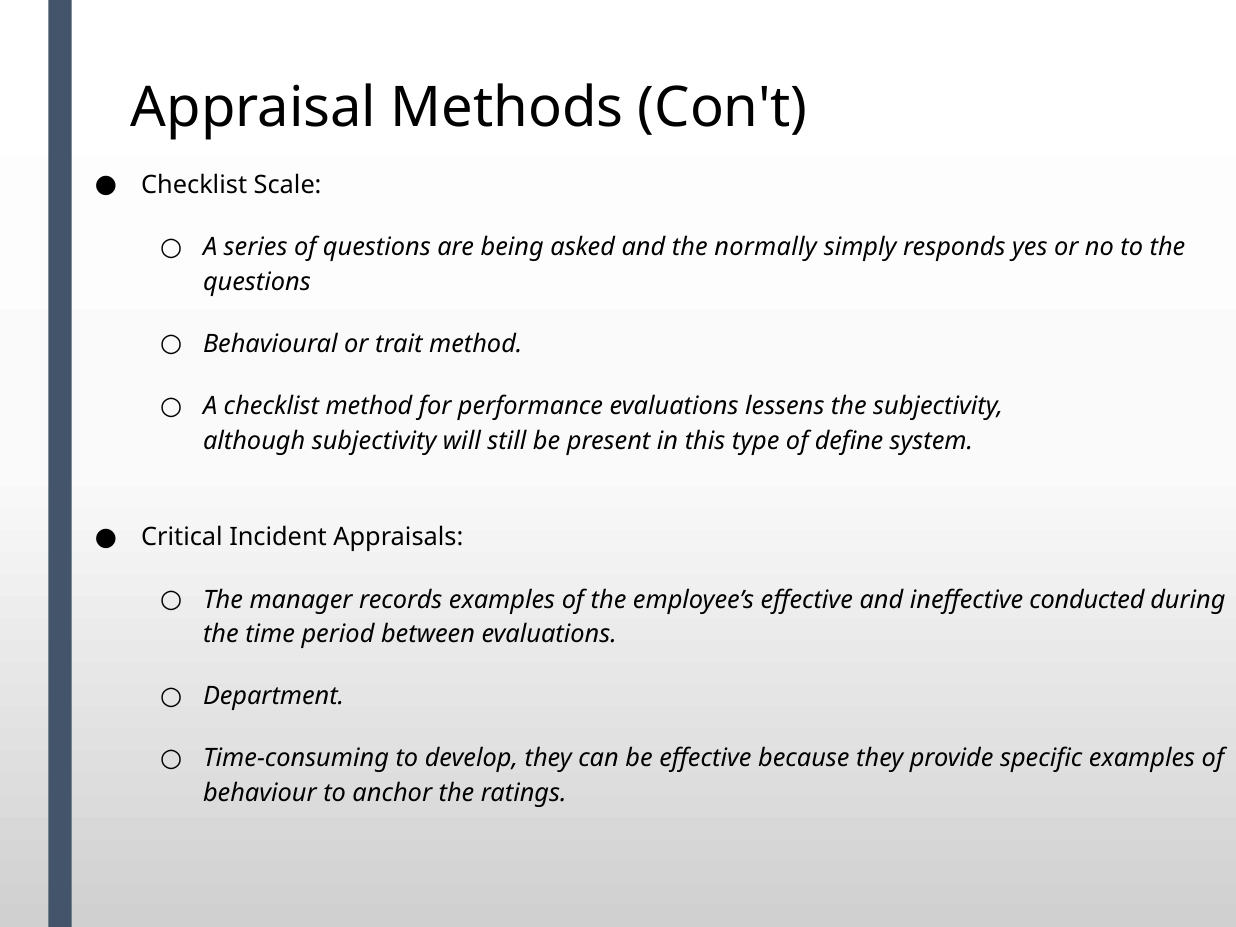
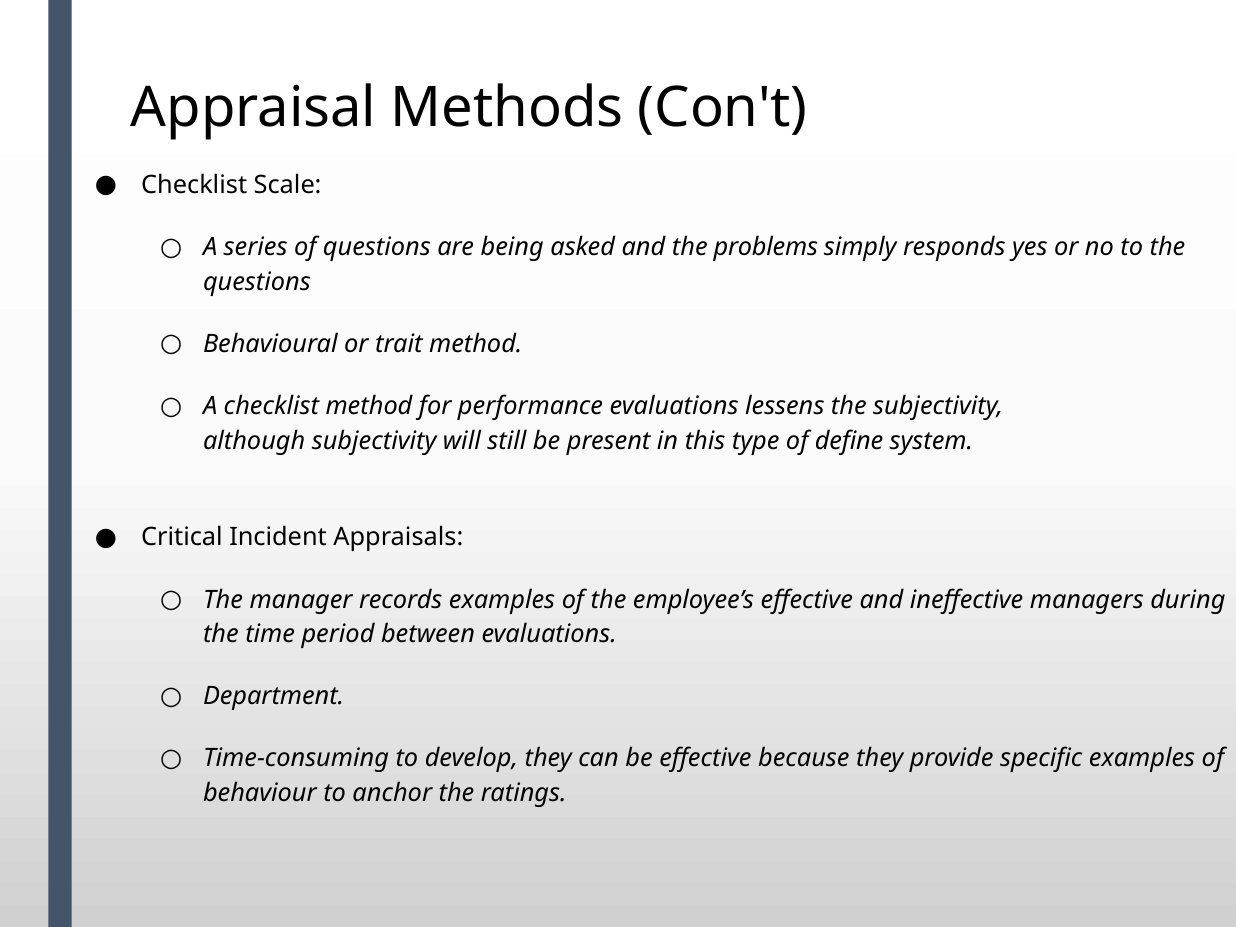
normally: normally -> problems (766, 247)
conducted: conducted -> managers (1087, 600)
